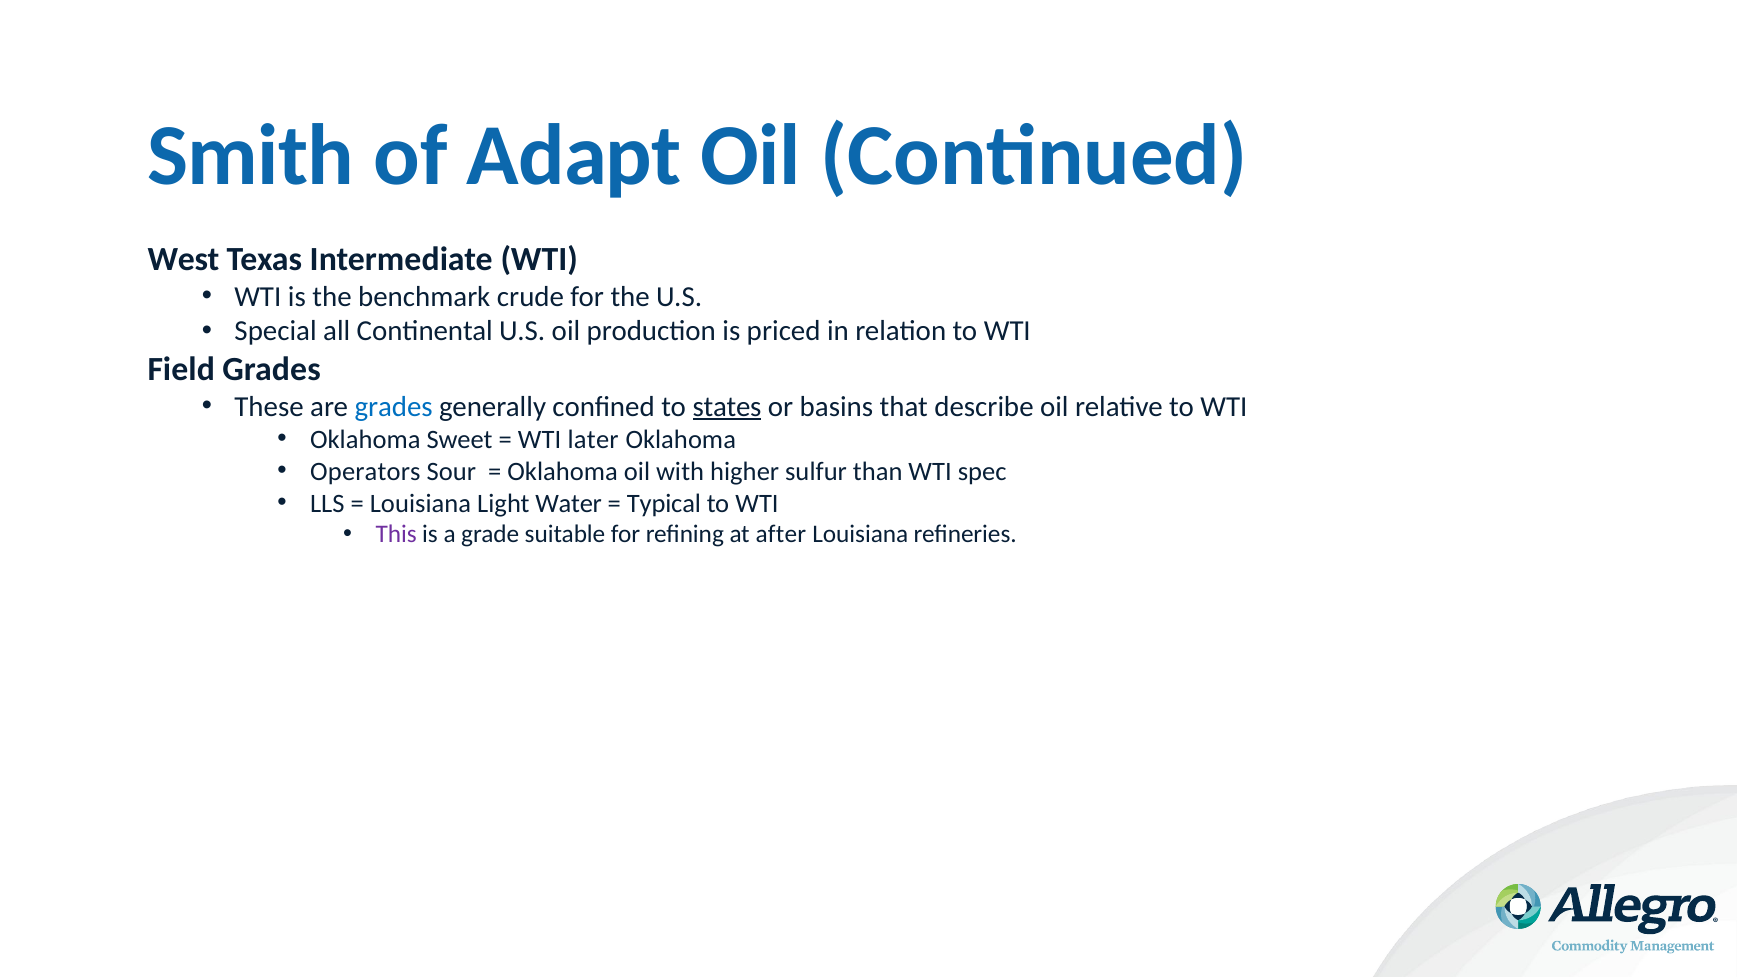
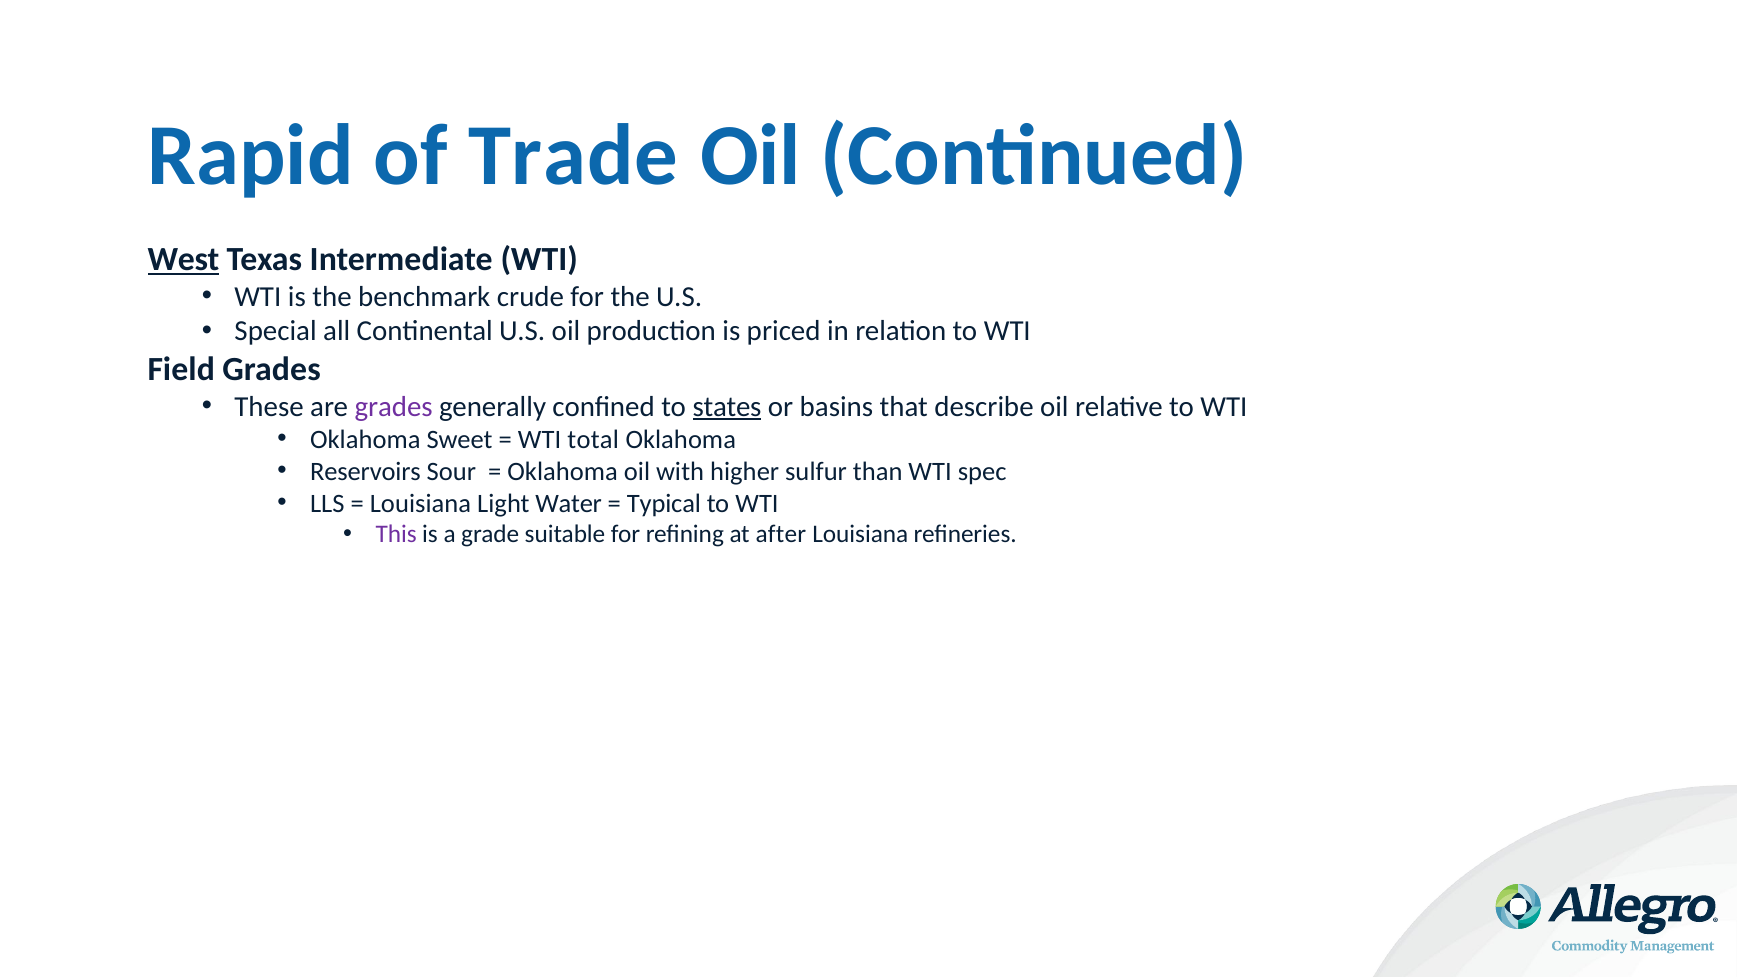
Smith: Smith -> Rapid (251, 156)
Adapt: Adapt -> Trade (573, 156)
West underline: none -> present (183, 259)
grades colour: blue -> purple (394, 407)
later: later -> total (593, 440)
Operators: Operators -> Reservoirs (366, 472)
